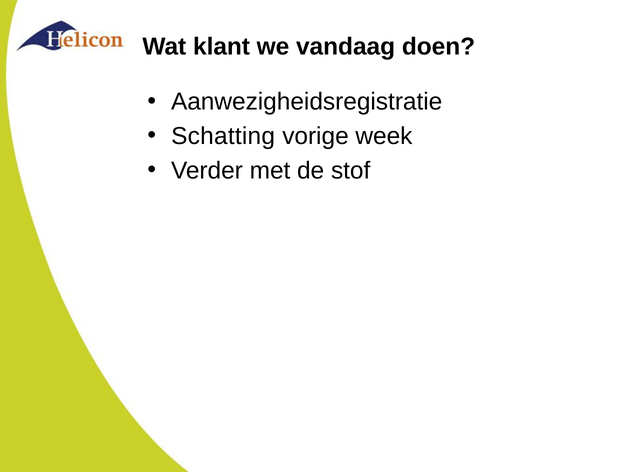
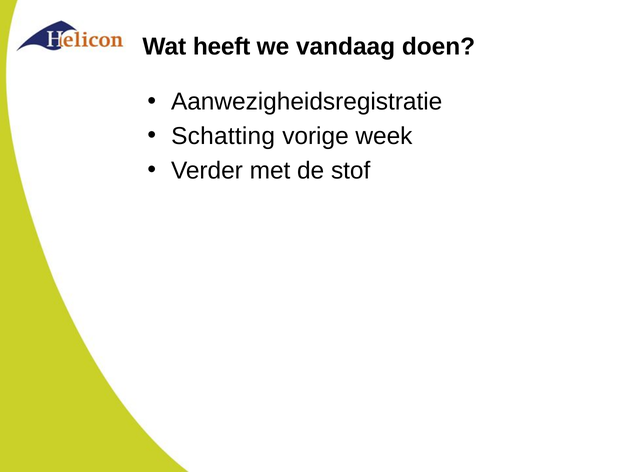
klant: klant -> heeft (222, 47)
